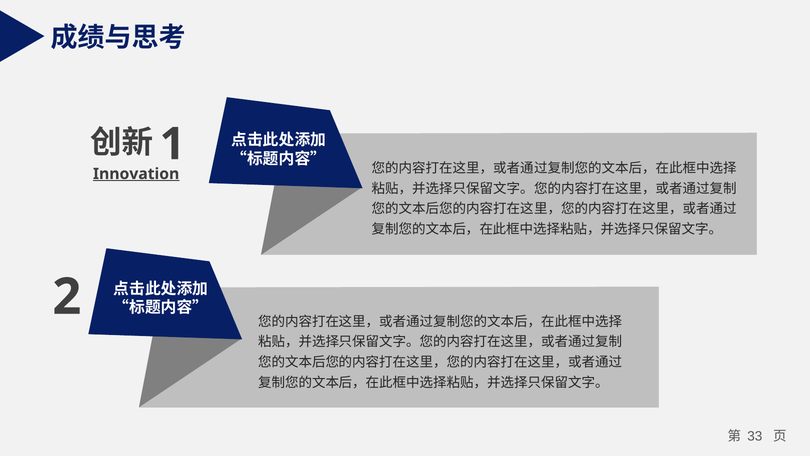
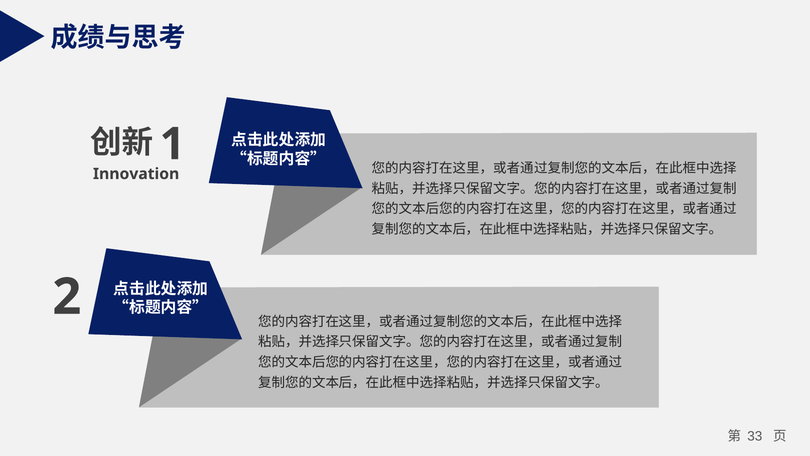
Innovation underline: present -> none (136, 174)
